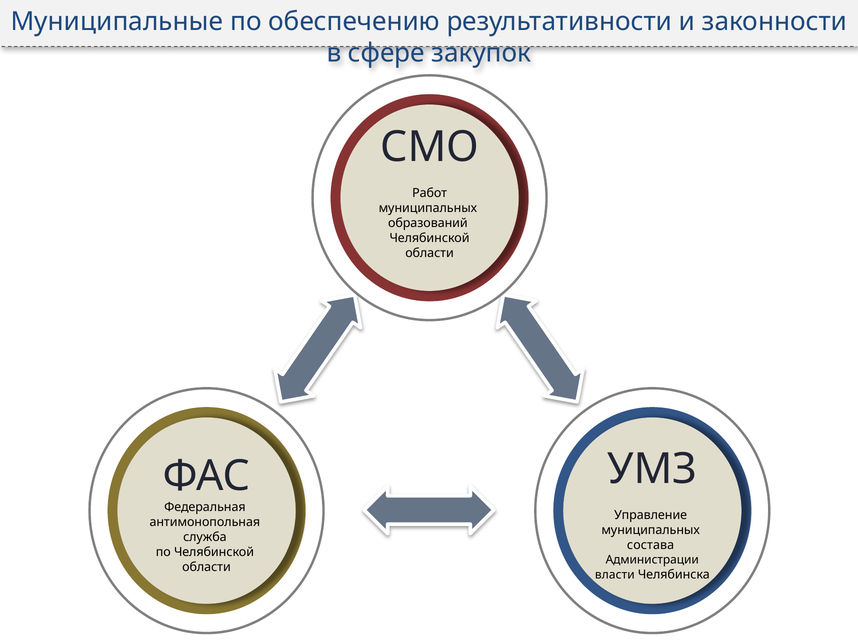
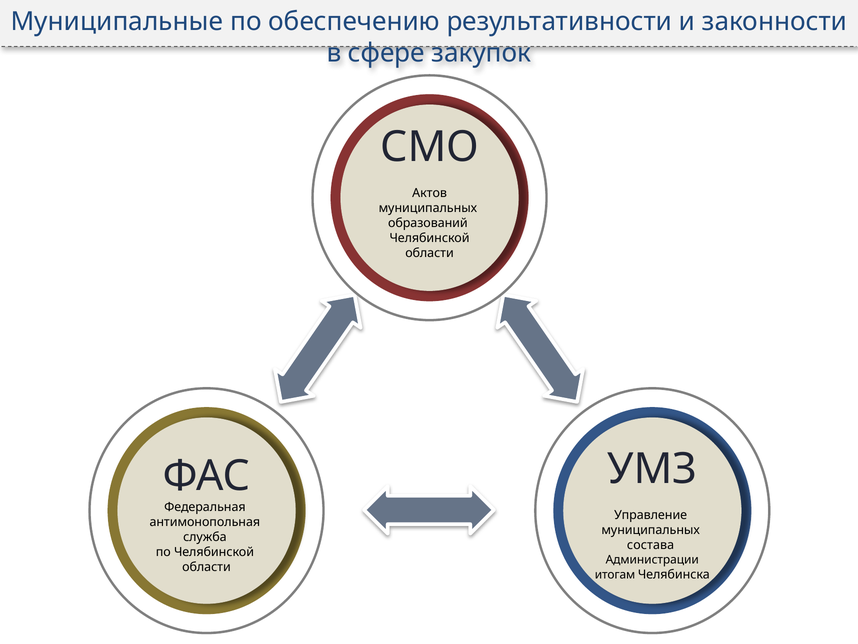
Работ: Работ -> Актов (430, 193)
власти: власти -> итогам (615, 574)
